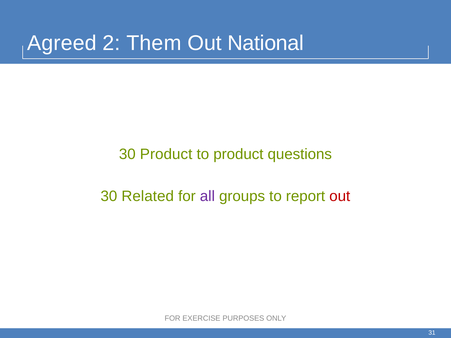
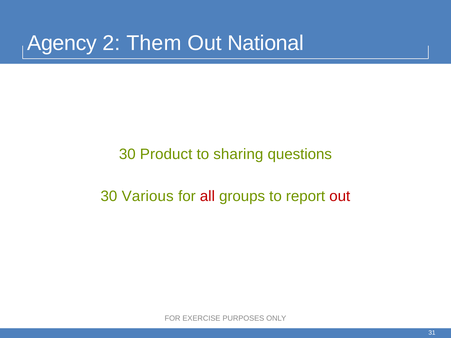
Agreed: Agreed -> Agency (62, 43)
to product: product -> sharing (238, 154)
Related: Related -> Various (148, 196)
all colour: purple -> red (207, 196)
